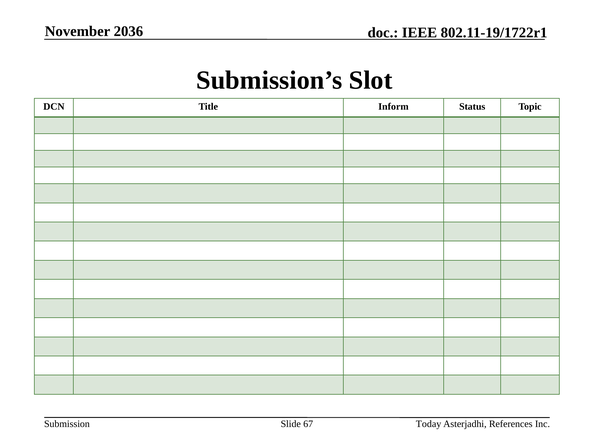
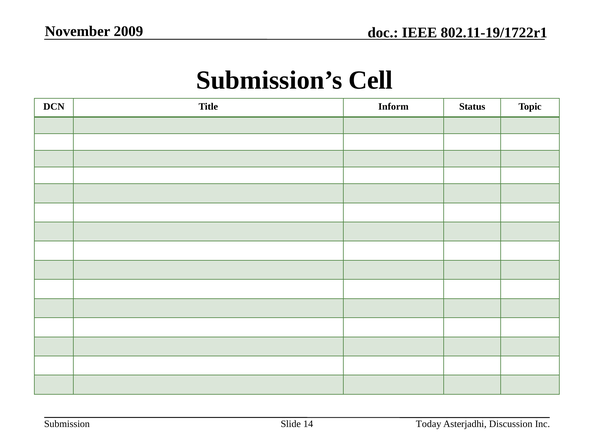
2036: 2036 -> 2009 (128, 31)
Slot: Slot -> Cell (371, 80)
67: 67 -> 14 (308, 424)
References: References -> Discussion (511, 424)
